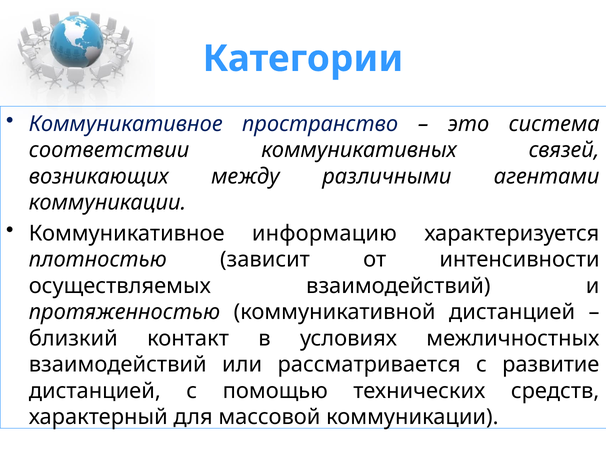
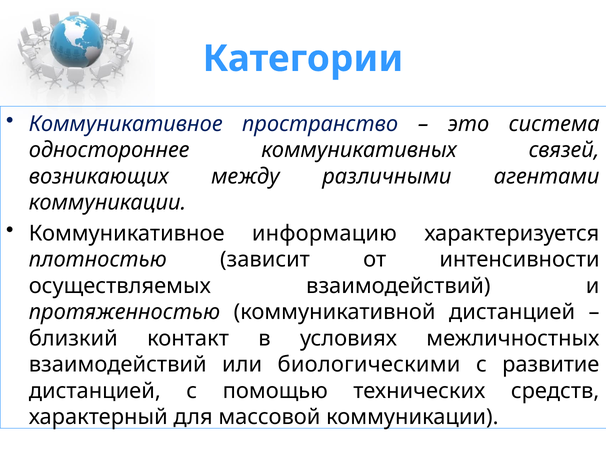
соответствии: соответствии -> одностороннее (109, 150)
рассматривается: рассматривается -> биологическими (369, 364)
